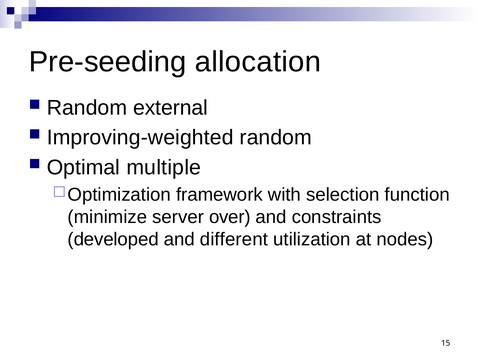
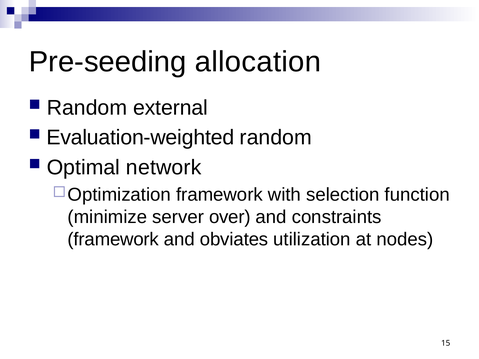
Improving-weighted: Improving-weighted -> Evaluation-weighted (140, 138)
multiple: multiple -> network (164, 167)
developed: developed -> framework (113, 240)
different: different -> obviates (234, 240)
